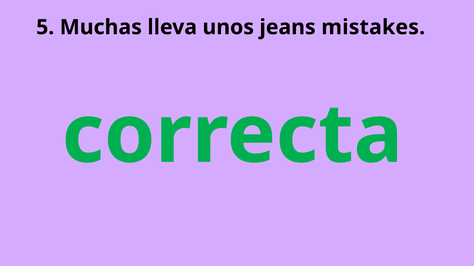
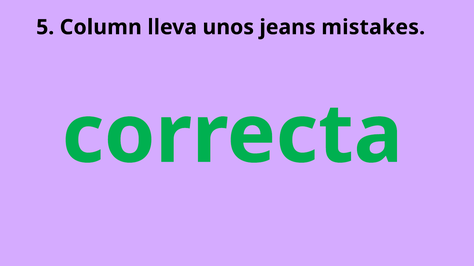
Muchas: Muchas -> Column (101, 27)
